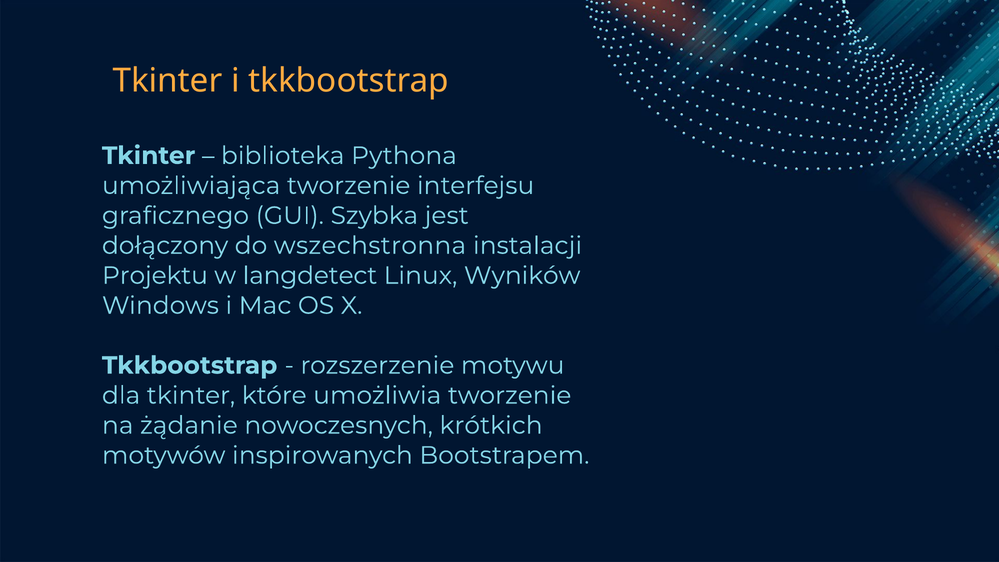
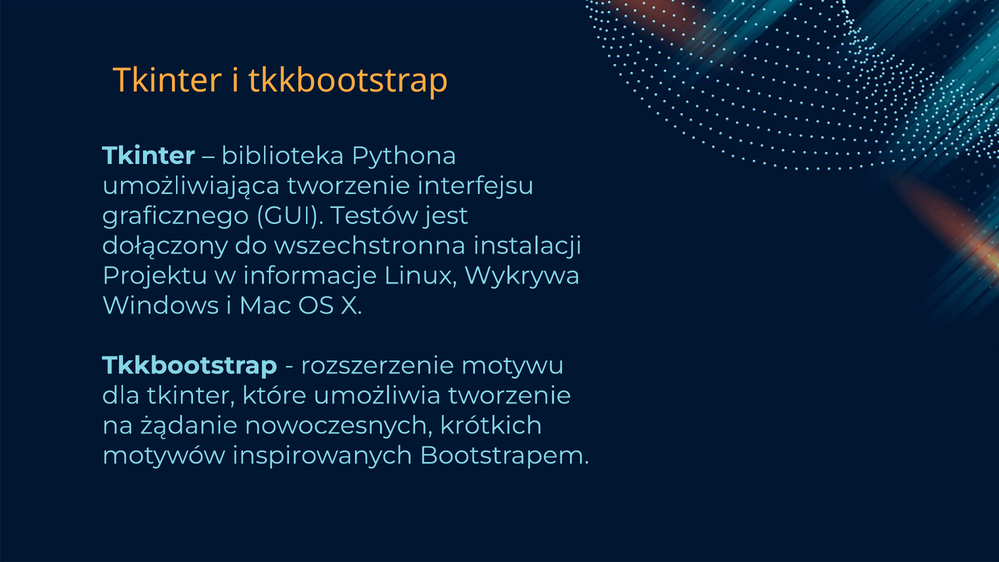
Szybka: Szybka -> Testów (374, 216)
langdetect: langdetect -> informacje (310, 276)
Wyników: Wyników -> Wykrywa (522, 276)
